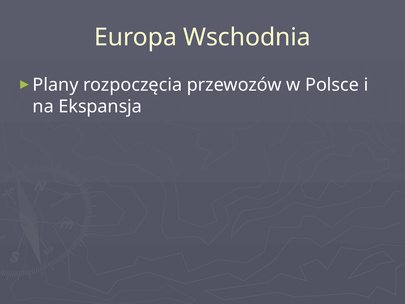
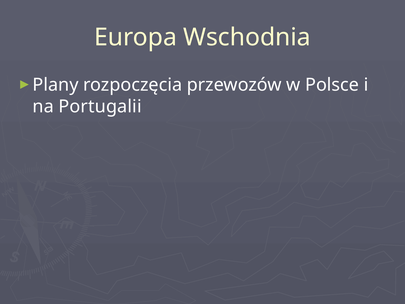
Ekspansja: Ekspansja -> Portugalii (100, 107)
